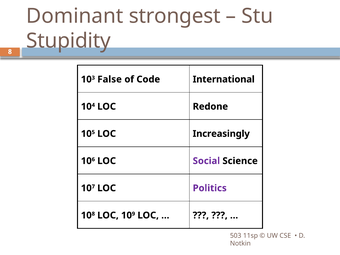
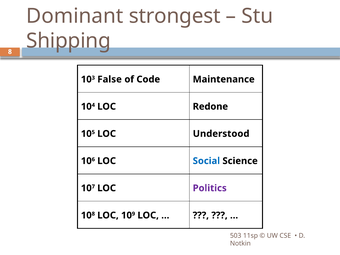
Stupidity: Stupidity -> Shipping (68, 41)
International: International -> Maintenance (224, 79)
Increasingly: Increasingly -> Understood (221, 134)
Social colour: purple -> blue (206, 161)
